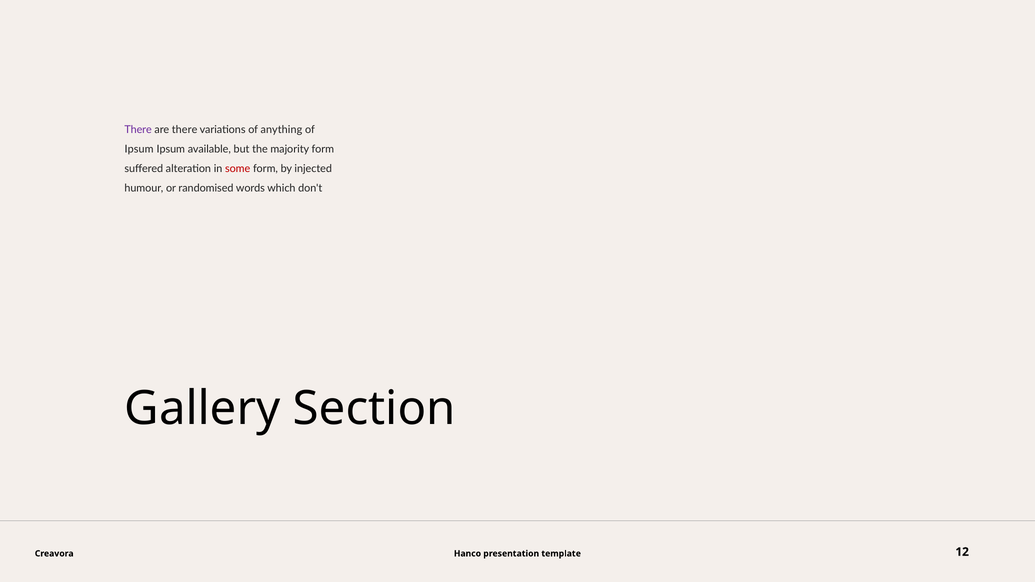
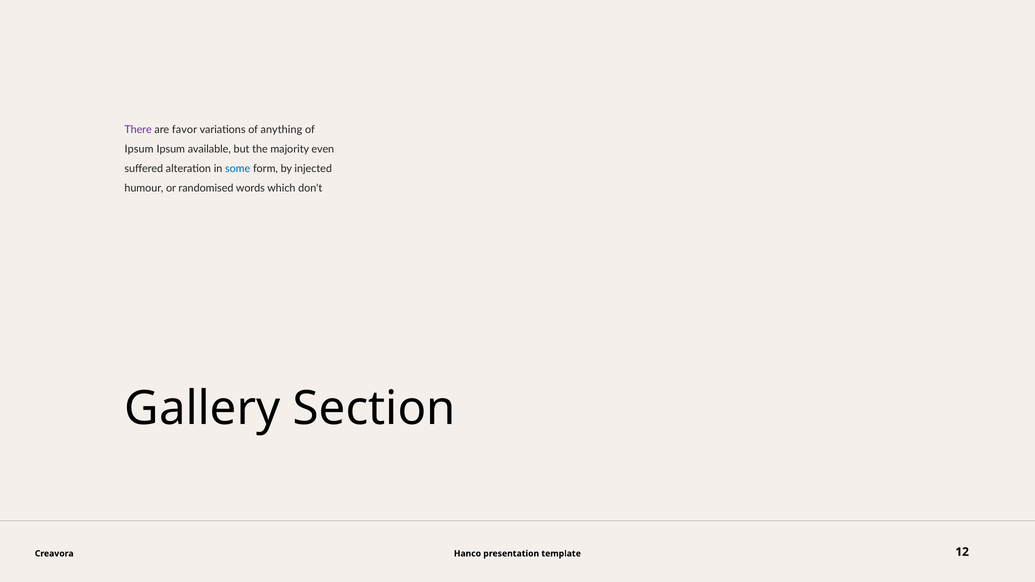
are there: there -> favor (185, 130)
majority form: form -> even (323, 149)
some colour: red -> blue (238, 169)
